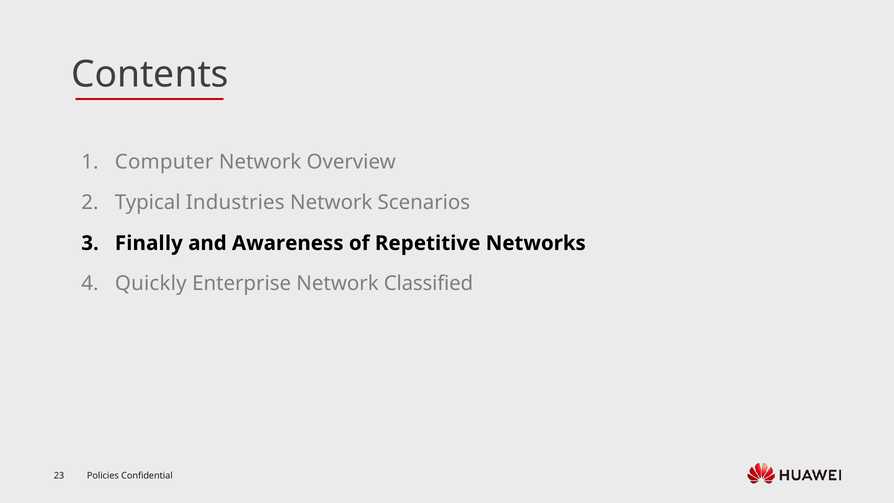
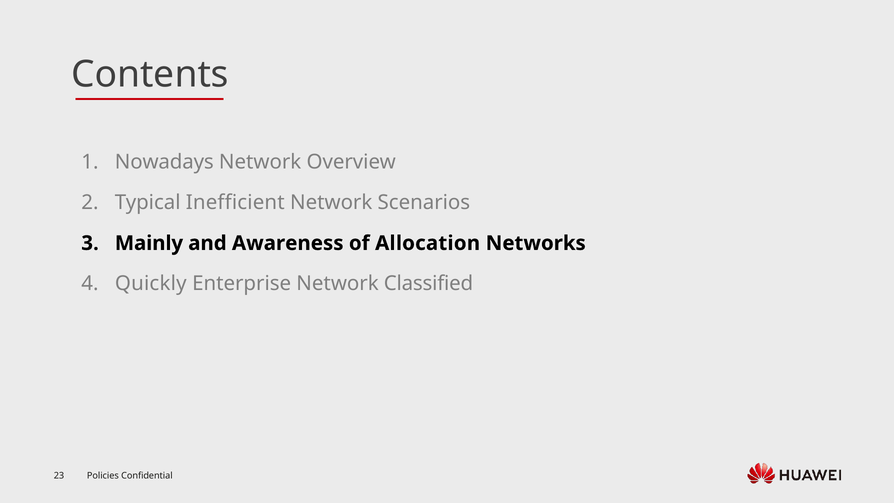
Computer: Computer -> Nowadays (164, 162)
Industries: Industries -> Inefficient (235, 203)
Finally: Finally -> Mainly (149, 243)
Repetitive: Repetitive -> Allocation (428, 243)
